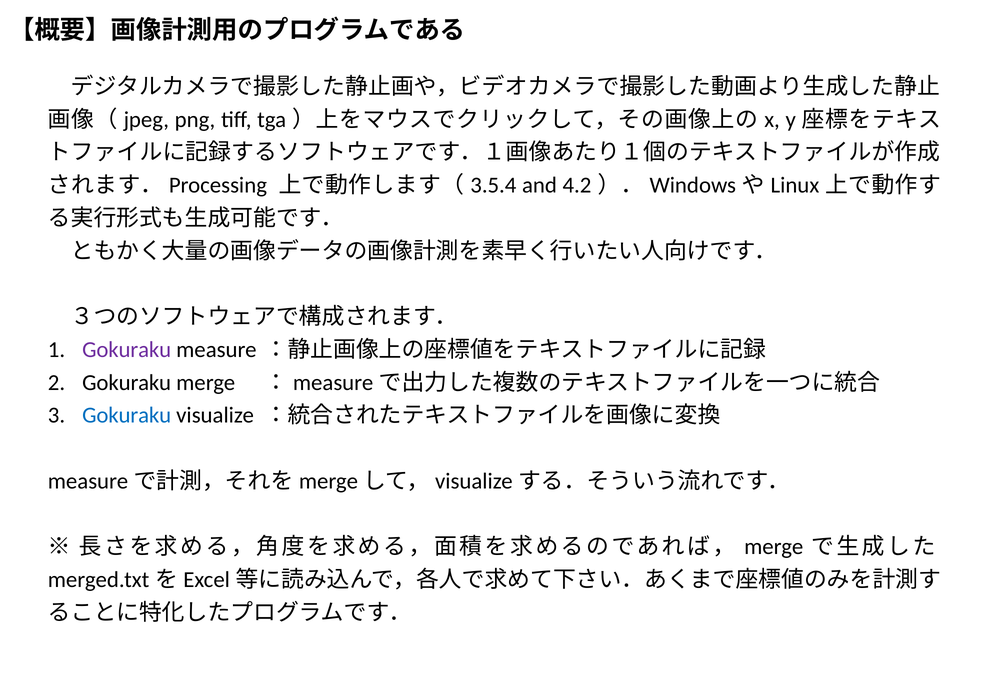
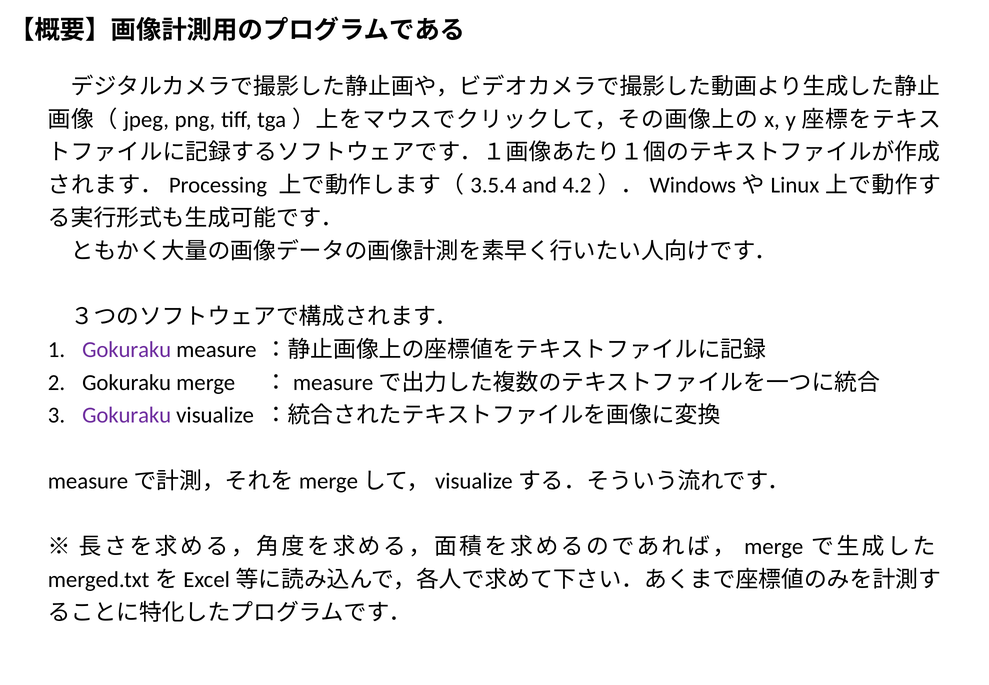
Gokuraku colour: blue -> purple (127, 415)
